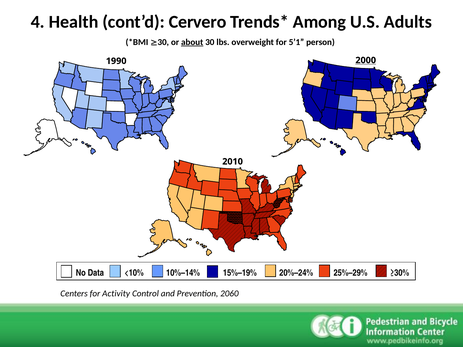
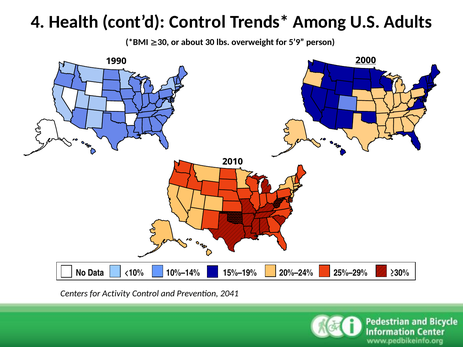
cont’d Cervero: Cervero -> Control (197, 22)
about underline: present -> none (192, 42)
5’1: 5’1 -> 5’9 (296, 42)
2060: 2060 -> 2041 (229, 294)
